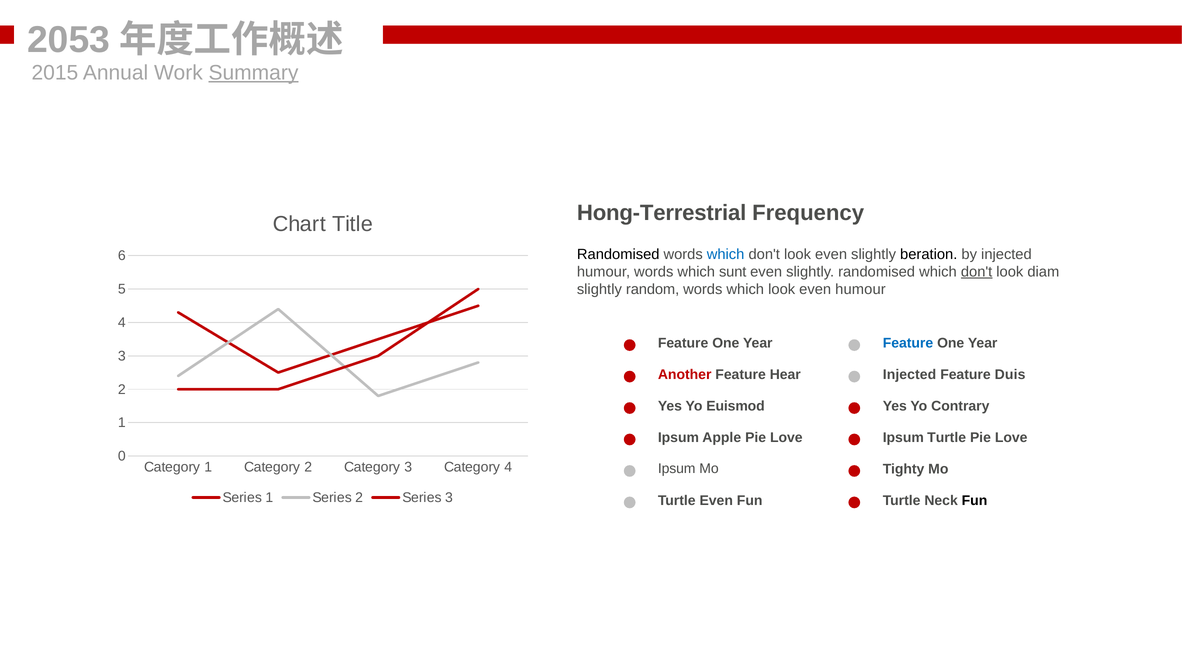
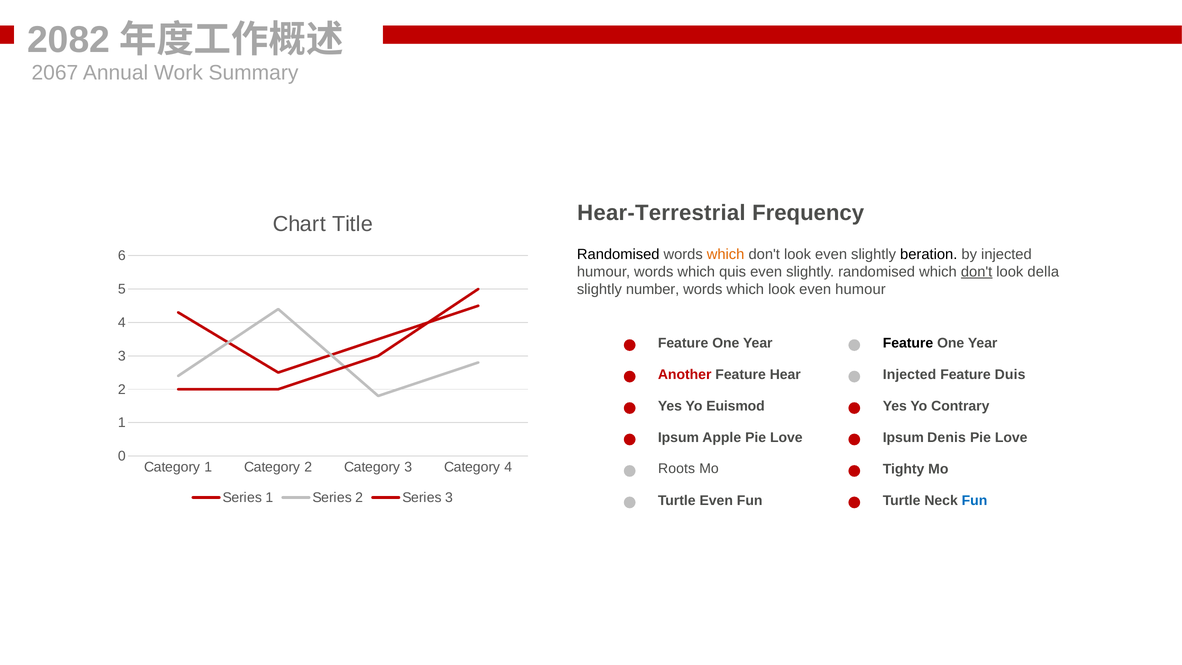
2053: 2053 -> 2082 (69, 40)
2015: 2015 -> 2067 (55, 73)
Summary underline: present -> none (253, 73)
Hong-Terrestrial: Hong-Terrestrial -> Hear-Terrestrial (661, 213)
which colour: blue -> orange (726, 254)
sunt: sunt -> quis (733, 272)
diam: diam -> della (1043, 272)
random: random -> number (653, 289)
Feature colour: blue -> black (908, 343)
Ipsum Turtle: Turtle -> Denis (947, 438)
Ipsum: Ipsum -> Roots (677, 469)
Fun colour: black -> blue (974, 500)
